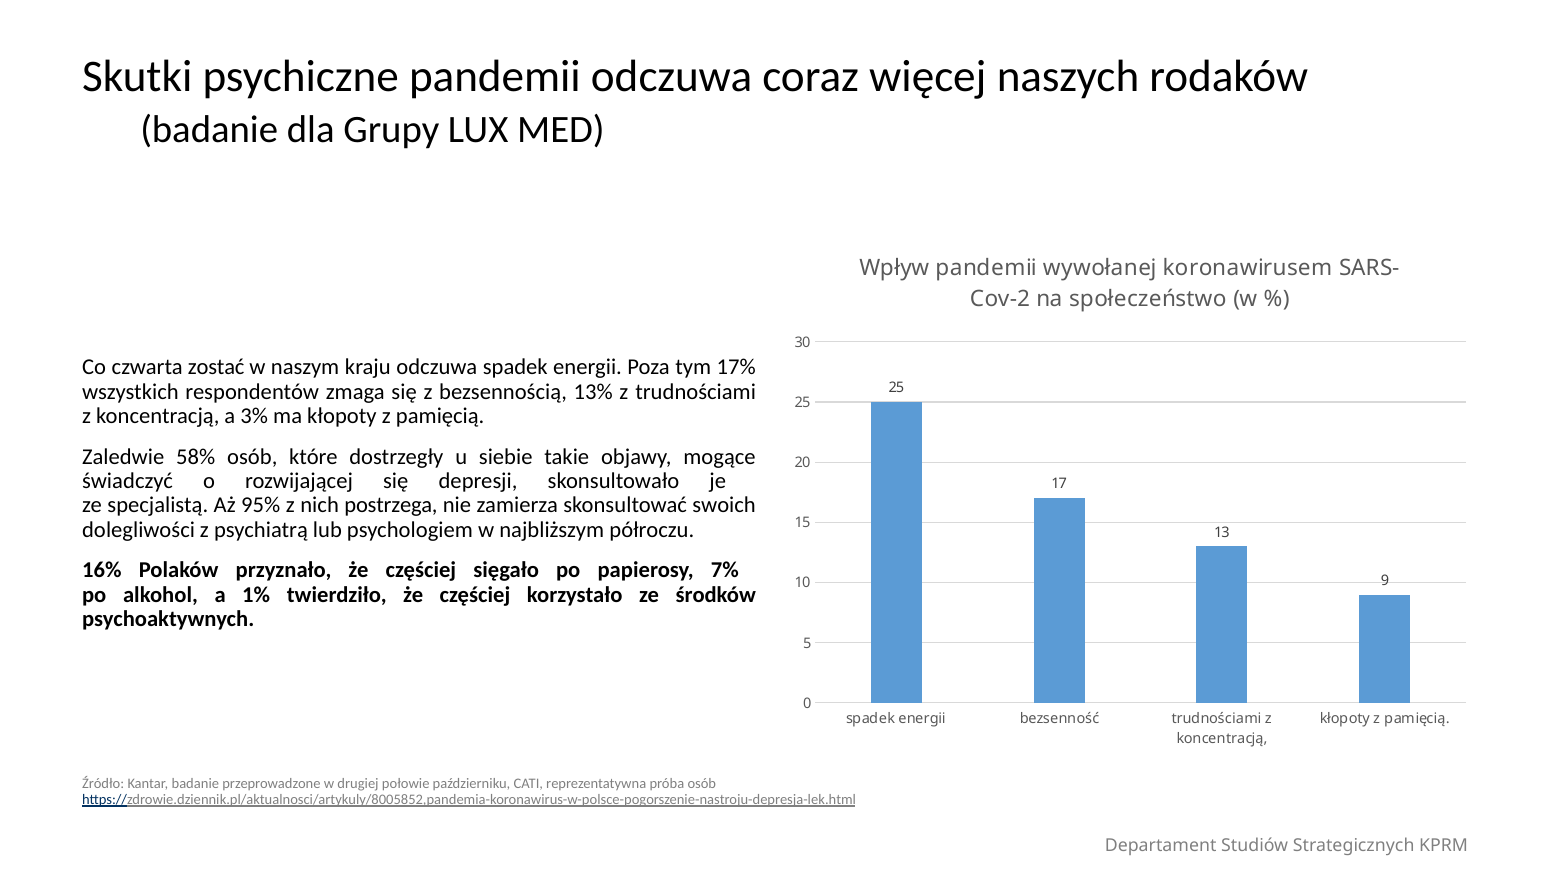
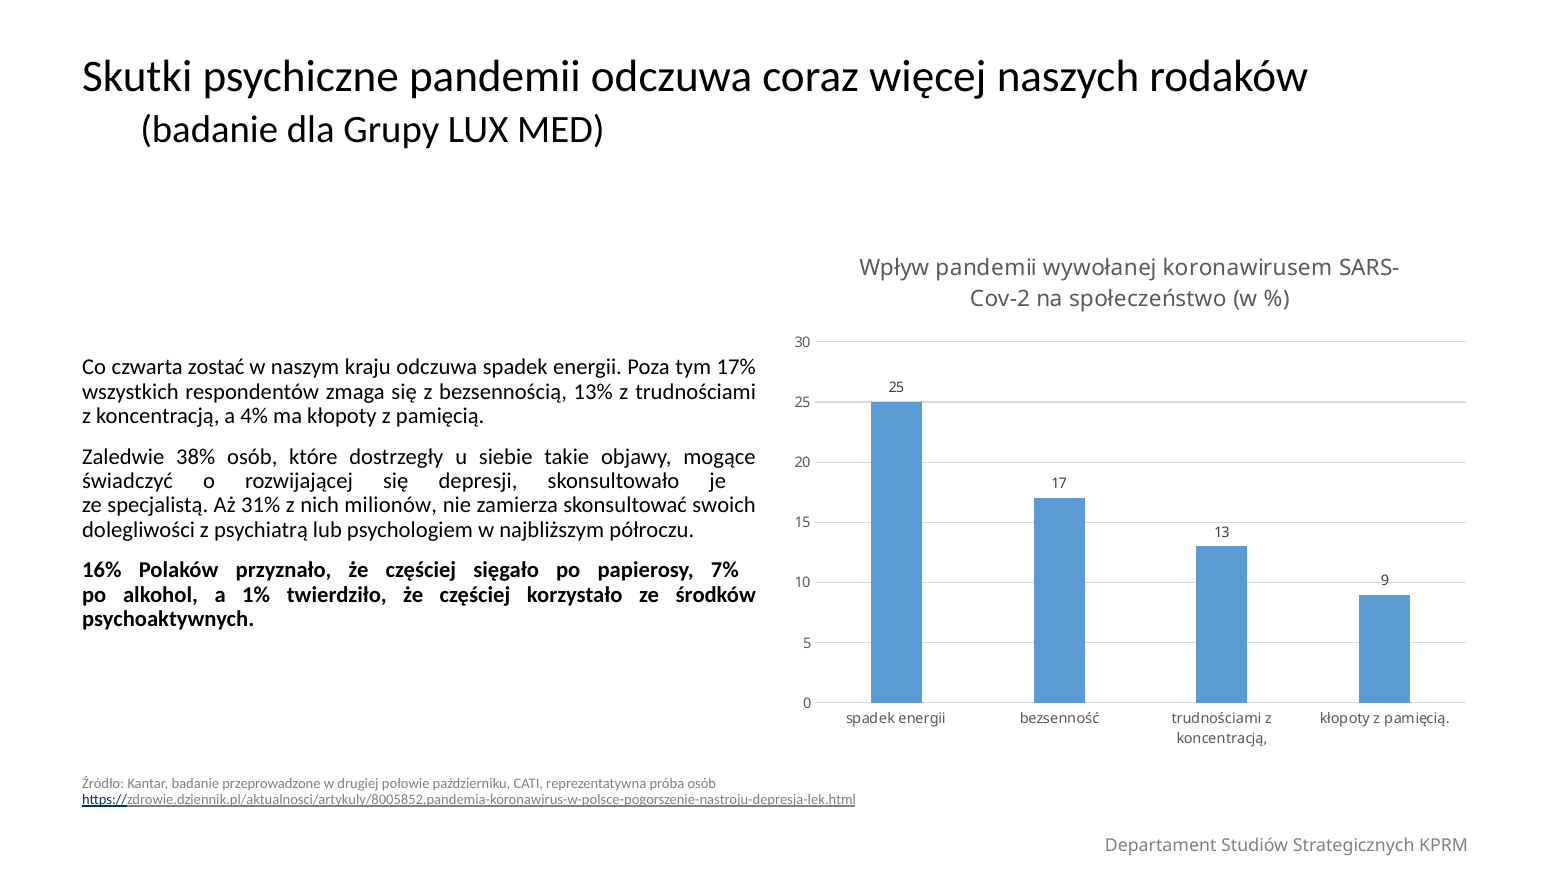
3%: 3% -> 4% (254, 416)
58%: 58% -> 38% (196, 457)
95%: 95% -> 31% (261, 506)
postrzega: postrzega -> milionów (391, 506)
